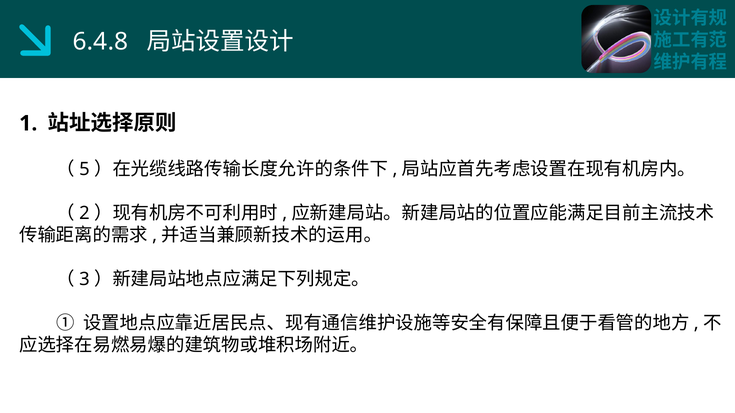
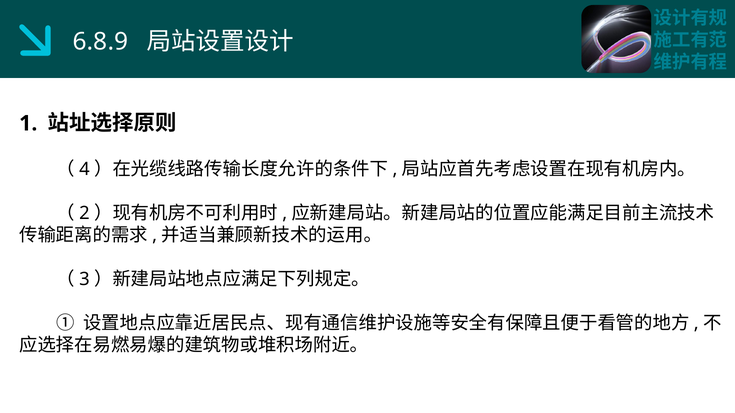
6.4.8: 6.4.8 -> 6.8.9 (100, 42)
5: 5 -> 4 (84, 169)
